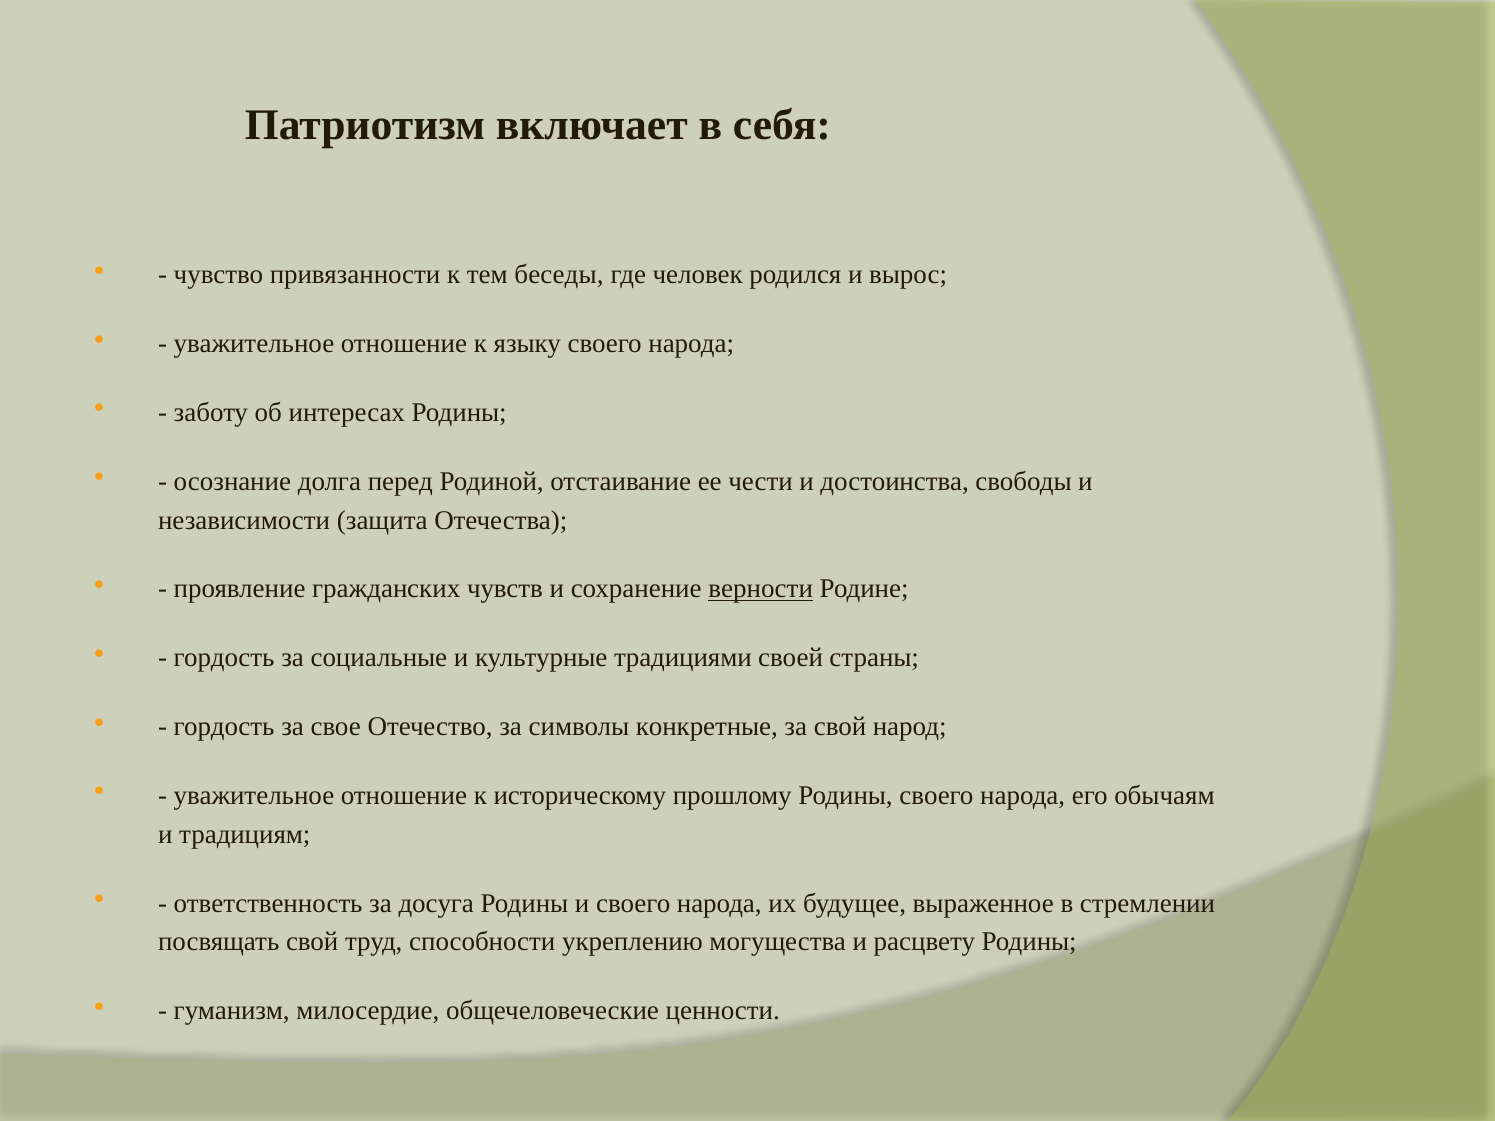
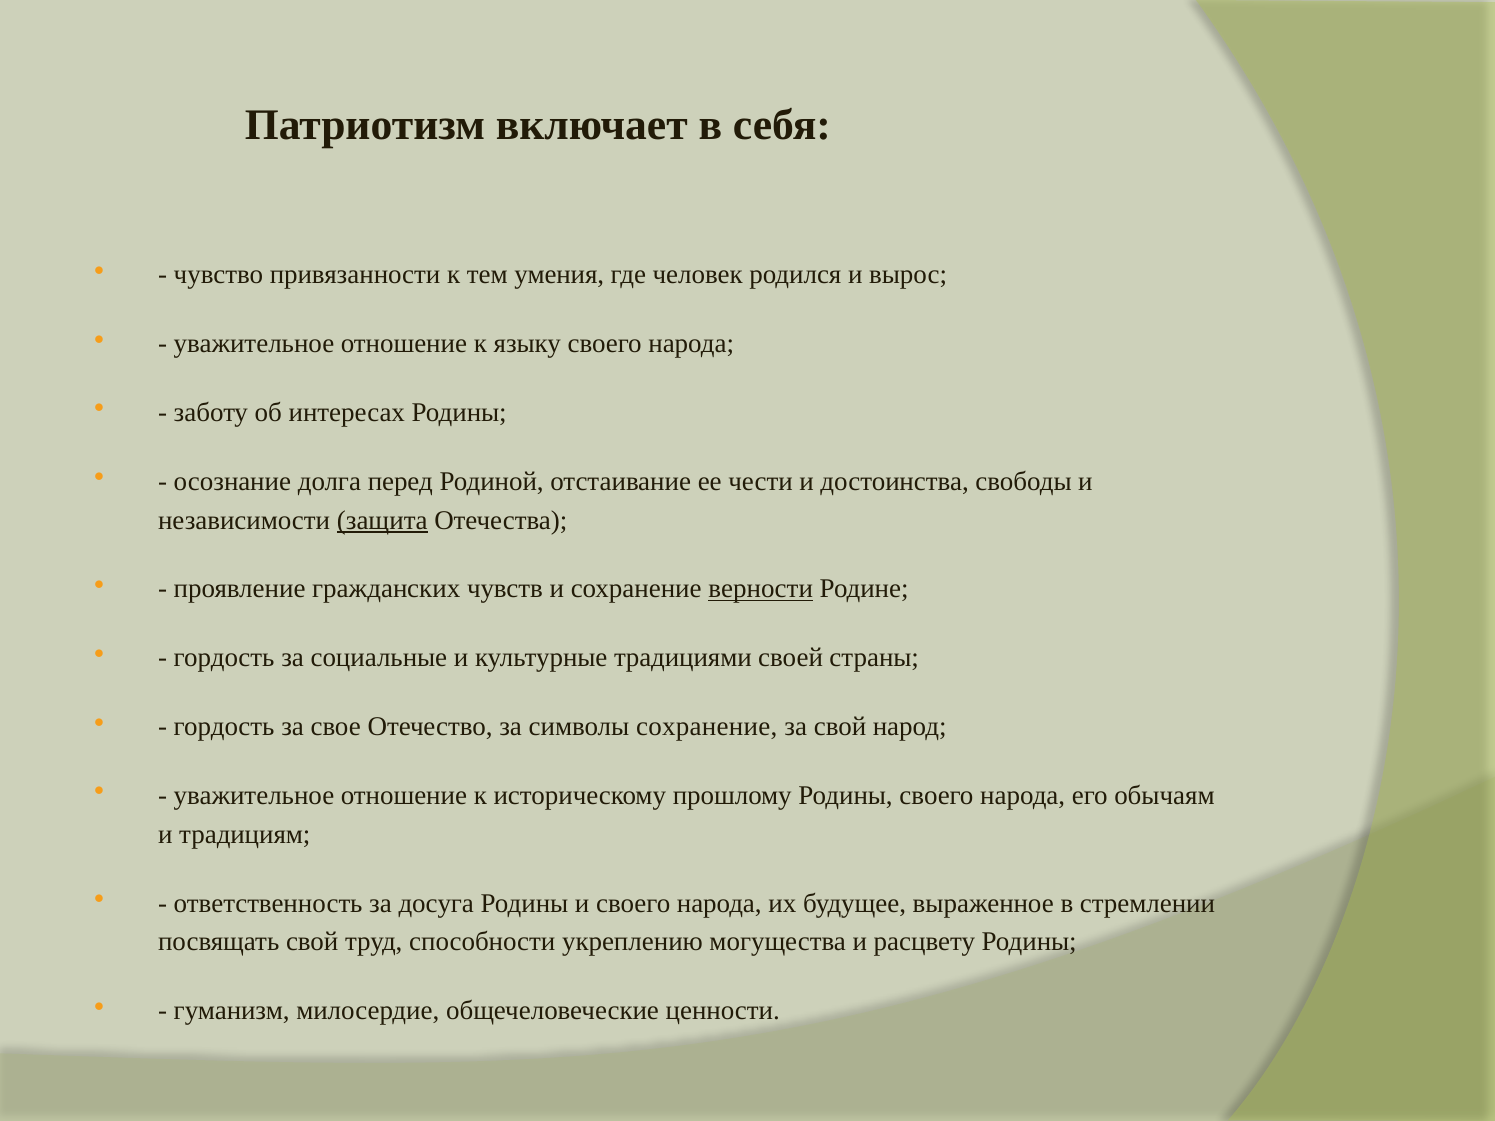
беседы: беседы -> умения (559, 275)
защита underline: none -> present (382, 520)
символы конкретные: конкретные -> сохранение (707, 727)
